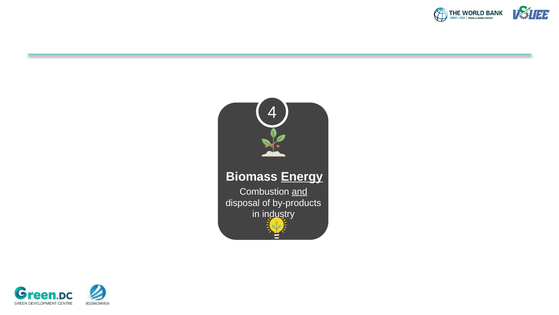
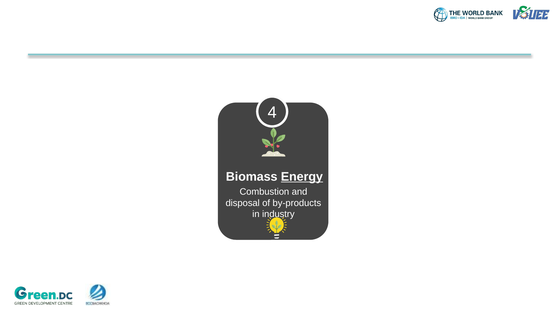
and underline: present -> none (300, 191)
